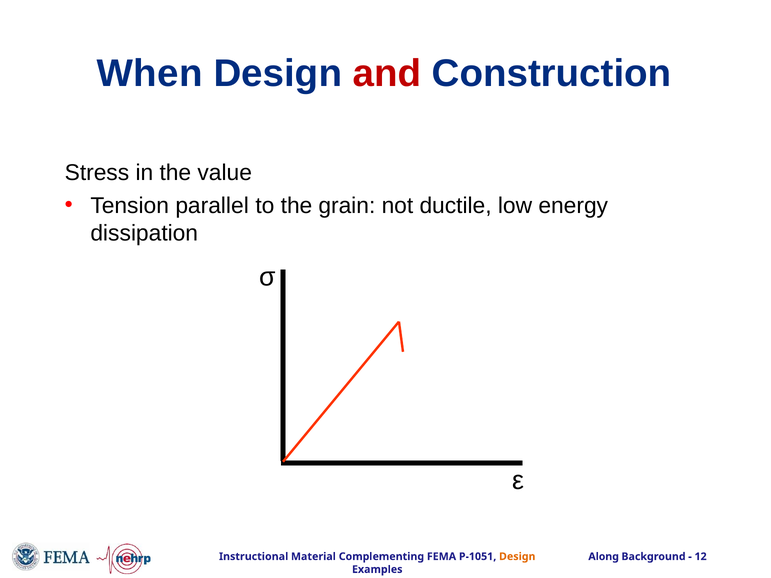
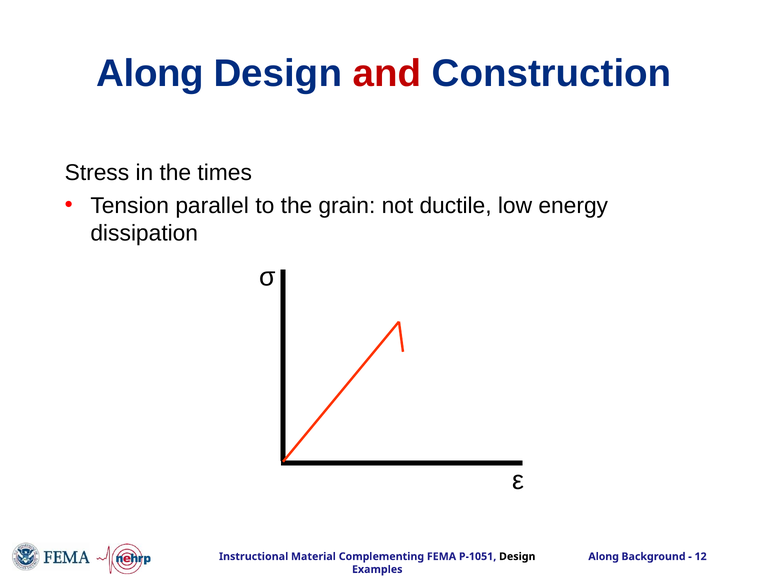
When: When -> Along (150, 74)
value: value -> times (225, 173)
Design colour: orange -> black (517, 557)
